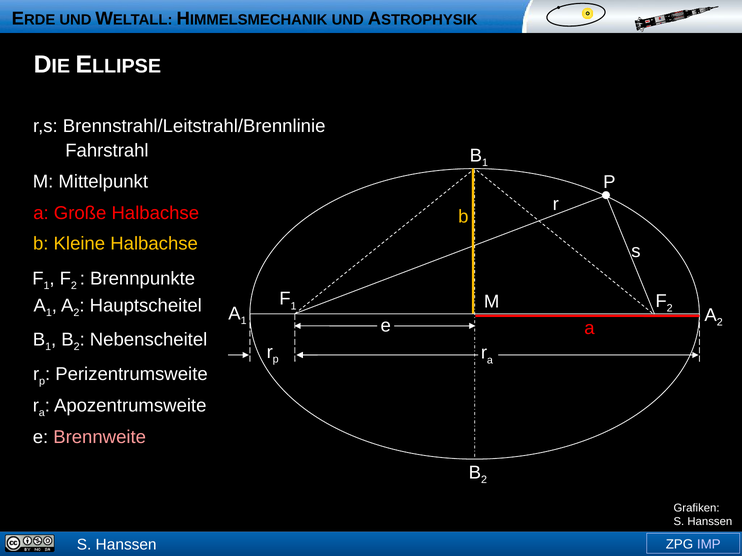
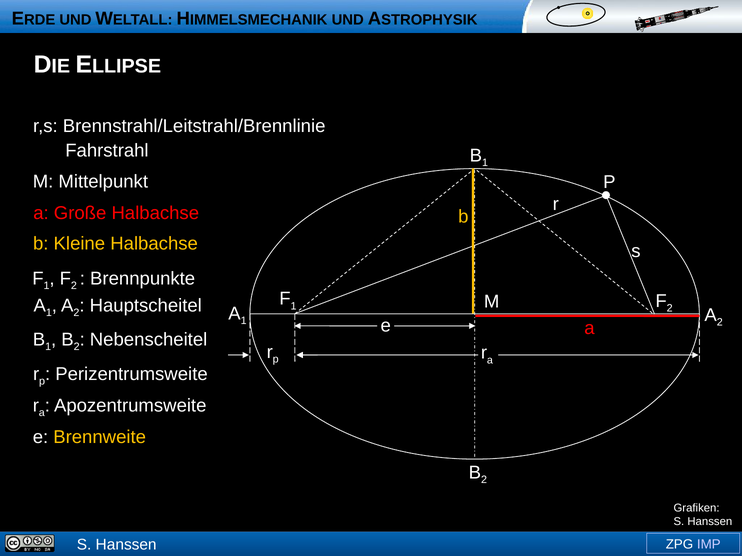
Brennweite colour: pink -> yellow (100, 437)
